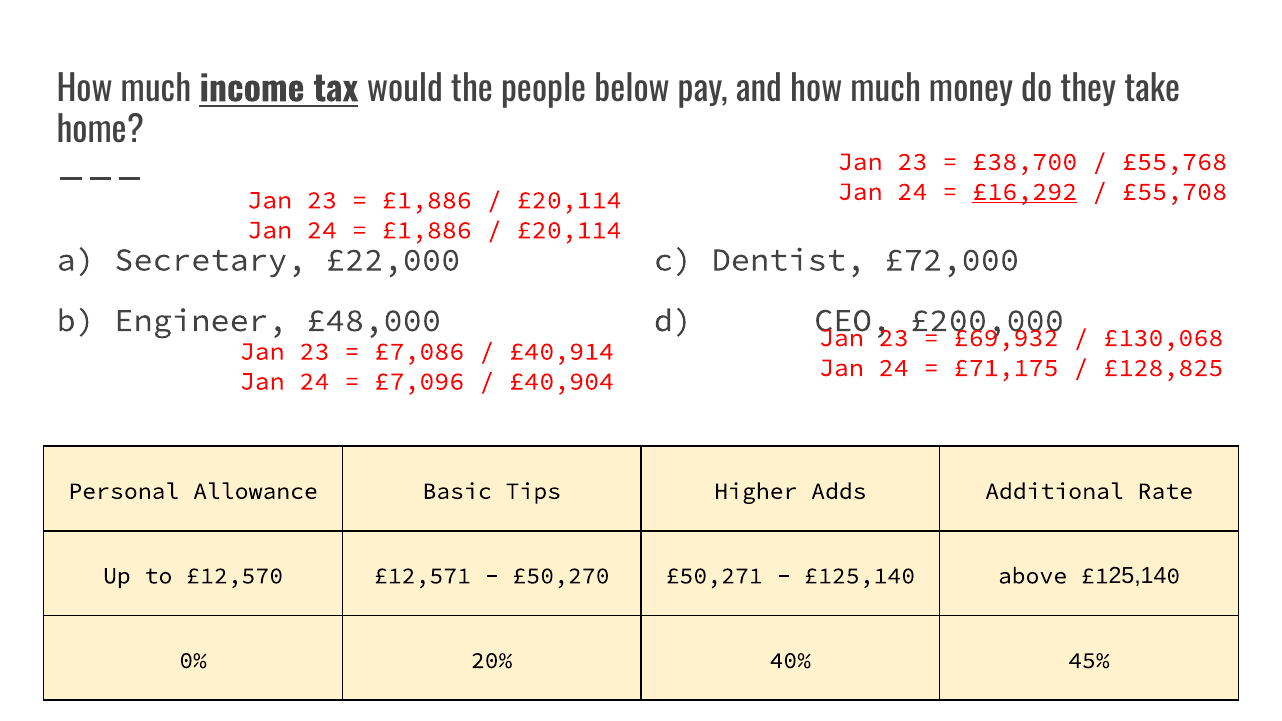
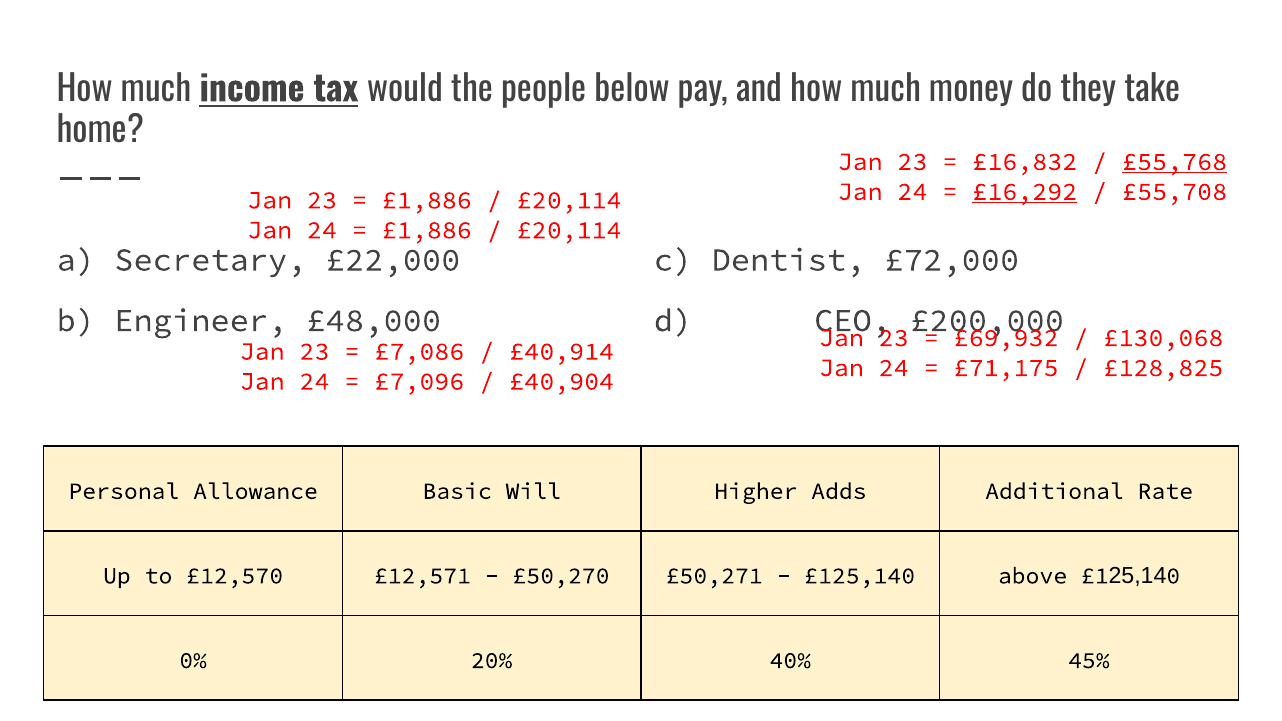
£38,700: £38,700 -> £16,832 (1025, 162)
£55,768 underline: none -> present (1175, 162)
Tips: Tips -> Will (533, 491)
